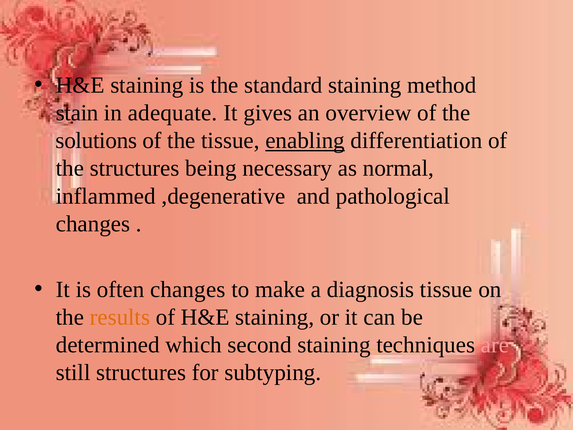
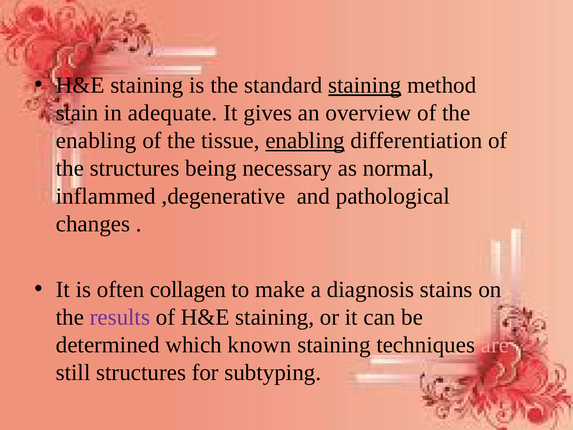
staining underline: none -> present (365, 85)
solutions: solutions -> enabling (96, 141)
often changes: changes -> collagen (188, 289)
diagnosis tissue: tissue -> stains (446, 289)
results colour: orange -> purple (120, 317)
second: second -> known (260, 345)
